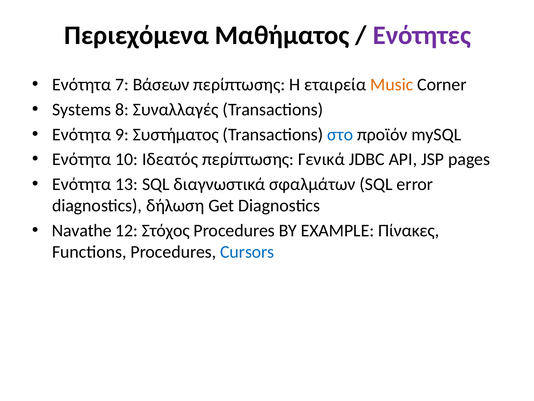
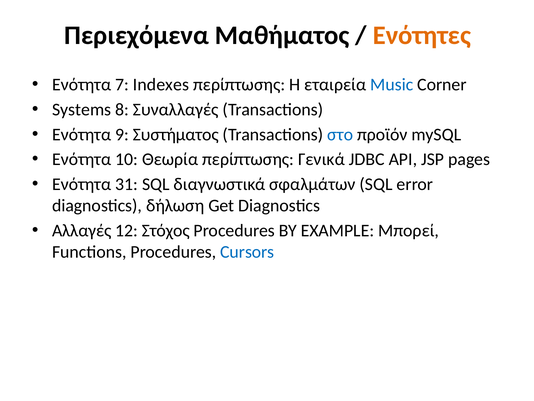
Ενότητες colour: purple -> orange (422, 35)
Βάσεων: Βάσεων -> Indexes (161, 84)
Music colour: orange -> blue (392, 84)
Ιδεατός: Ιδεατός -> Θεωρία (170, 159)
13: 13 -> 31 (127, 184)
Navathe: Navathe -> Αλλαγές (82, 230)
Πίνακες: Πίνακες -> Μπορεί (409, 230)
